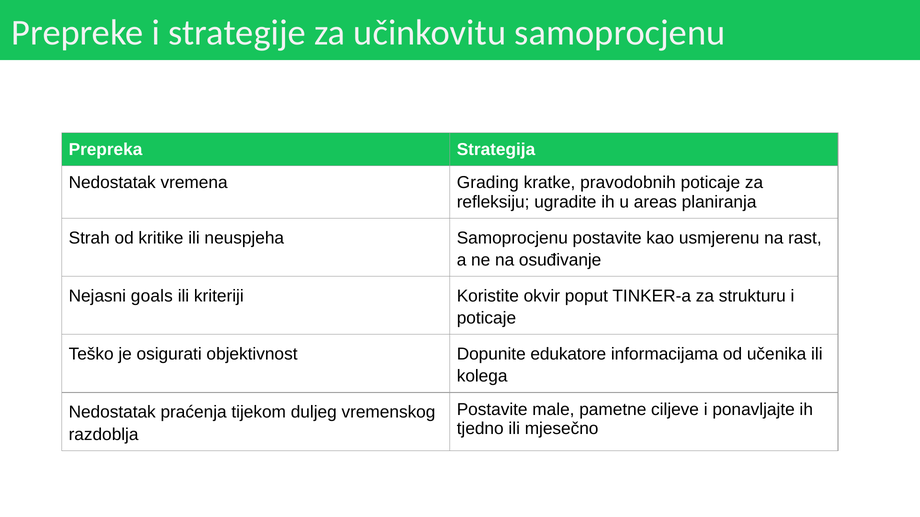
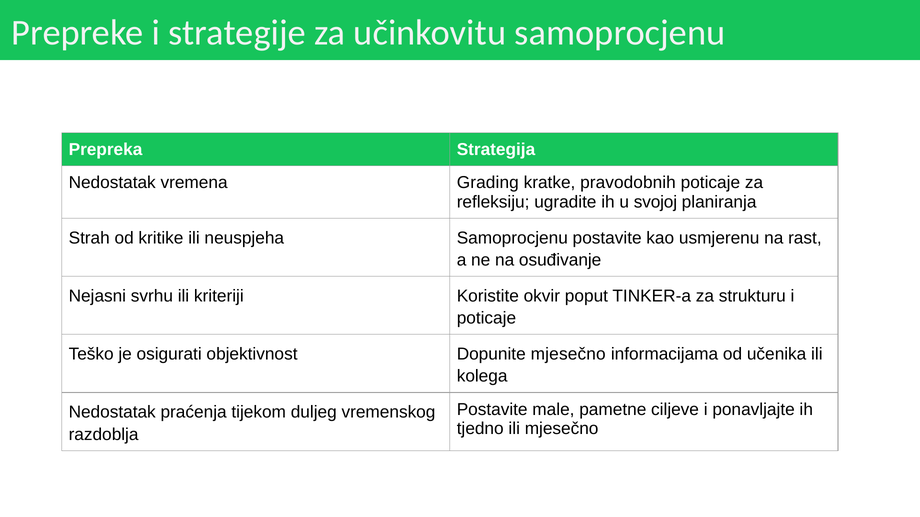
areas: areas -> svojoj (655, 202)
goals: goals -> svrhu (152, 296)
Dopunite edukatore: edukatore -> mjesečno (568, 354)
